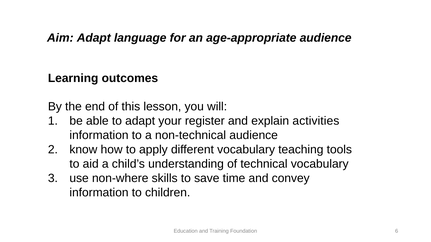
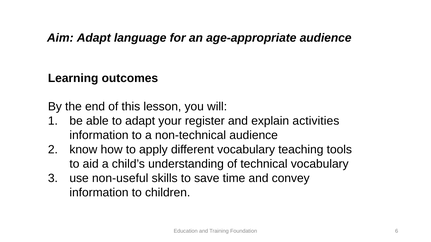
non-where: non-where -> non-useful (120, 179)
